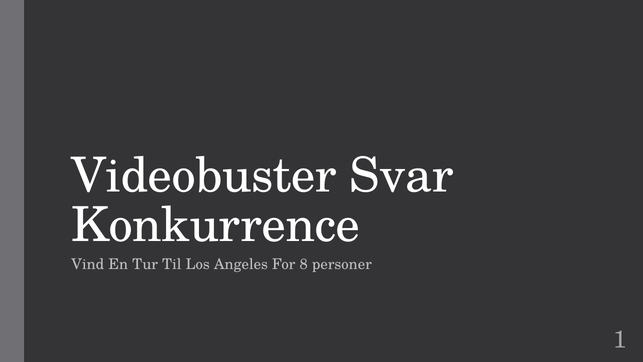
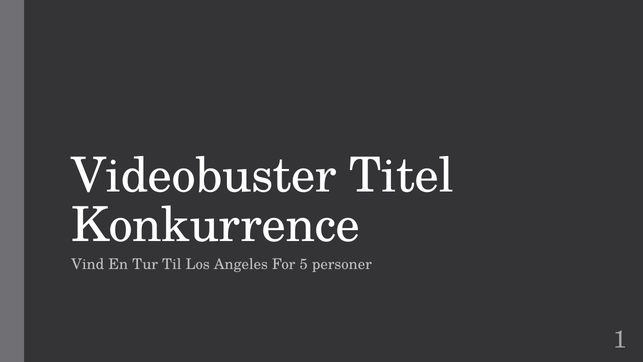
Svar: Svar -> Titel (402, 176)
8: 8 -> 5 (304, 264)
